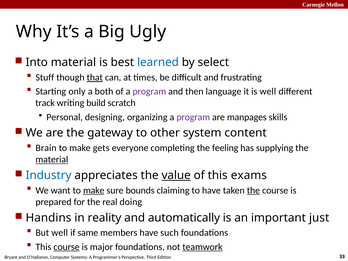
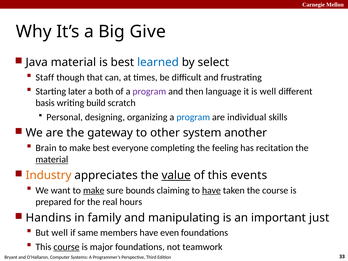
Ugly: Ugly -> Give (148, 32)
Into: Into -> Java (37, 62)
Stuff: Stuff -> Staff (45, 77)
that underline: present -> none (95, 77)
only: only -> later (77, 91)
track: track -> basis (45, 103)
program colour: purple -> blue (193, 117)
manpages: manpages -> individual (247, 117)
content: content -> another (246, 133)
make gets: gets -> best (101, 148)
supplying: supplying -> recitation (275, 148)
Industry colour: blue -> orange (49, 175)
exams: exams -> events (249, 175)
have underline: none -> present (211, 190)
the underline: present -> none (253, 190)
doing: doing -> hours (131, 202)
reality: reality -> family (104, 218)
automatically: automatically -> manipulating (184, 218)
such: such -> even (170, 233)
teamwork underline: present -> none (202, 247)
